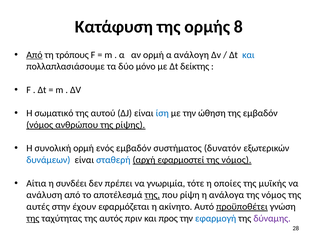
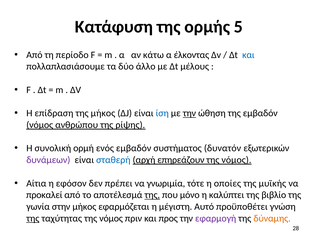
8: 8 -> 5 (238, 27)
Από underline: present -> none (34, 55)
τρόπους: τρόπους -> περίοδο (72, 55)
αν ορμή: ορμή -> κάτω (153, 55)
ανάλογη: ανάλογη -> έλκοντας (191, 55)
μόνο: μόνο -> άλλο (146, 66)
δείκτης: δείκτης -> μέλους (195, 66)
σωματικό: σωματικό -> επίδραση (54, 113)
της αυτού: αυτού -> μήκος (103, 113)
την underline: none -> present (189, 113)
δυνάμεων colour: blue -> purple (48, 160)
εφαρμοστεί: εφαρμοστεί -> επηρεάζουν (181, 160)
συνδέει: συνδέει -> εφόσον (71, 183)
ανάλυση: ανάλυση -> προκαλεί (44, 195)
ρίψη: ρίψη -> μόνο (190, 195)
ανάλογα: ανάλογα -> καλύπτει (227, 195)
νόμος: νόμος -> βιβλίο (274, 195)
αυτές: αυτές -> γωνία (38, 206)
στην έχουν: έχουν -> μήκος (84, 206)
ακίνητο: ακίνητο -> μέγιστη (176, 206)
προϋποθέτει underline: present -> none (242, 206)
ταχύτητας της αυτός: αυτός -> νόμος (111, 218)
εφαρμογή colour: blue -> purple (216, 218)
δύναμης colour: purple -> orange (272, 218)
